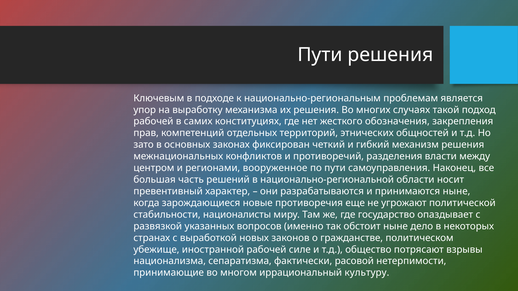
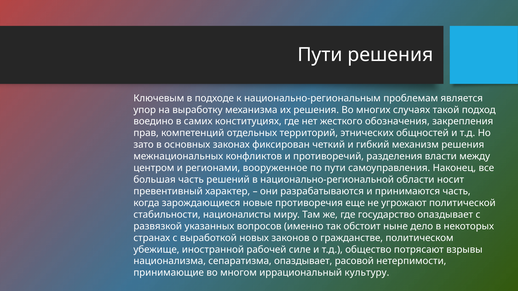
рабочей: рабочей -> воедино (153, 122)
принимаются ныне: ныне -> часть (457, 192)
сепаратизма фактически: фактически -> опаздывает (303, 261)
